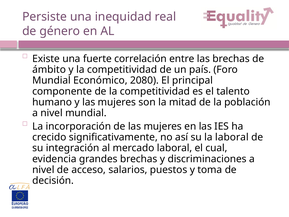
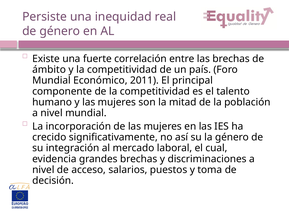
2080: 2080 -> 2011 (144, 80)
la laboral: laboral -> género (232, 137)
